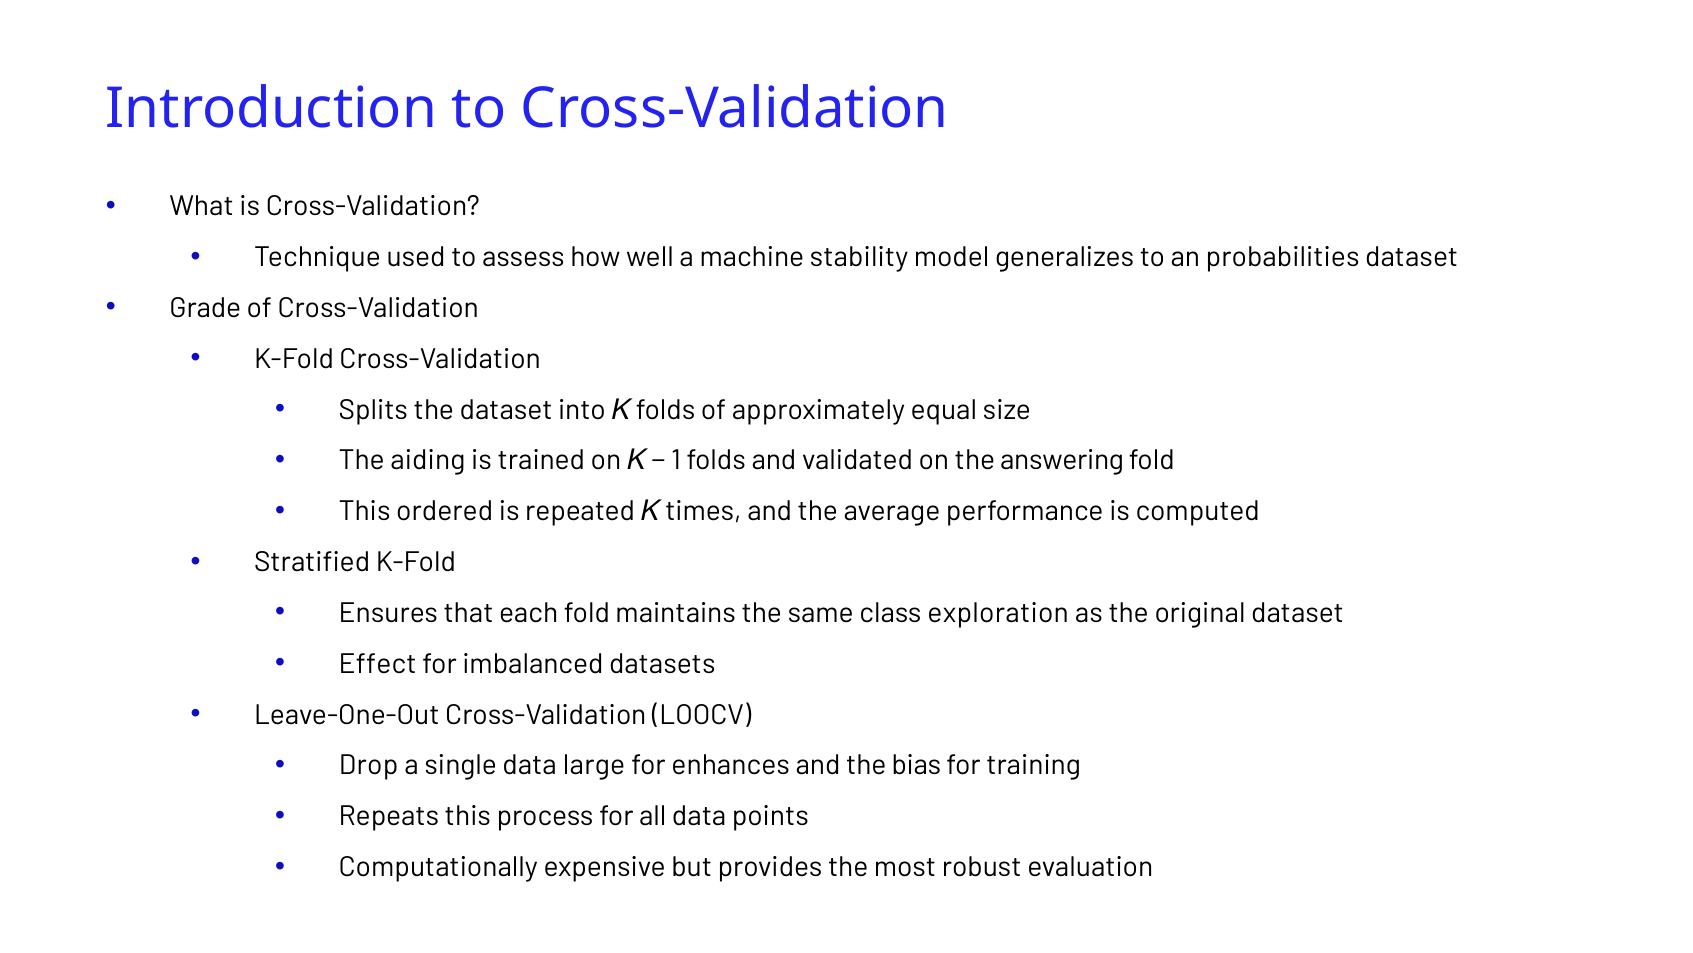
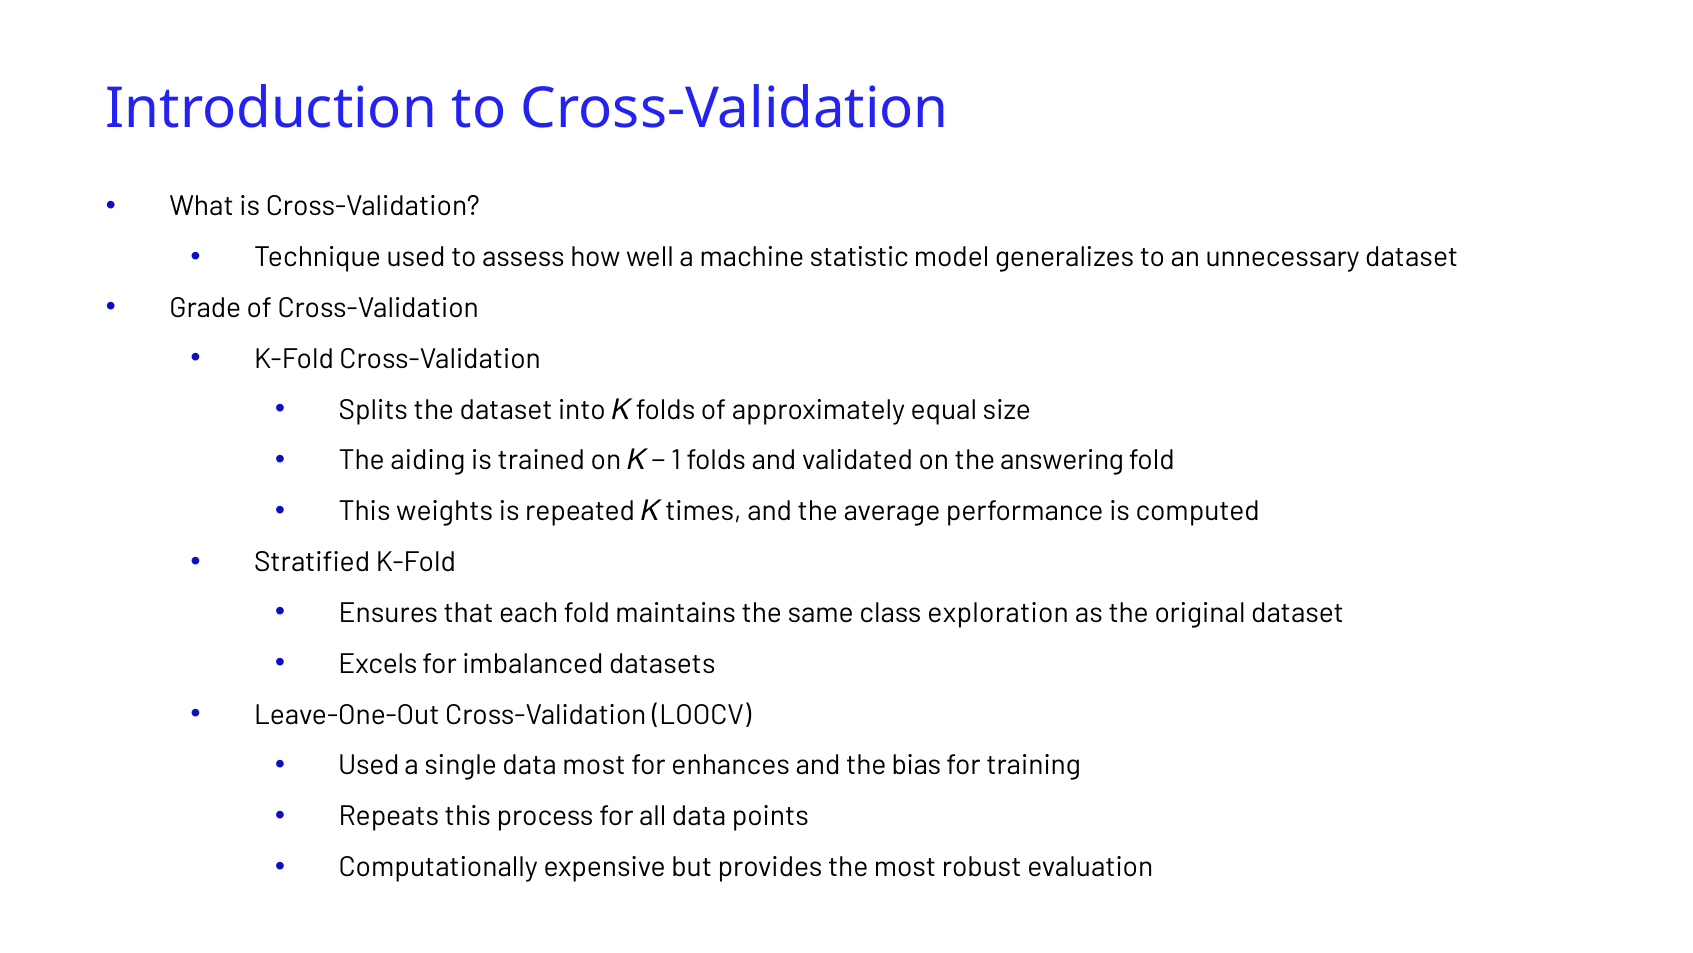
stability: stability -> statistic (859, 257)
probabilities: probabilities -> unnecessary (1283, 257)
ordered: ordered -> weights (445, 511)
Effect: Effect -> Excels (378, 663)
Drop: Drop -> Used (369, 765)
data large: large -> most (594, 765)
